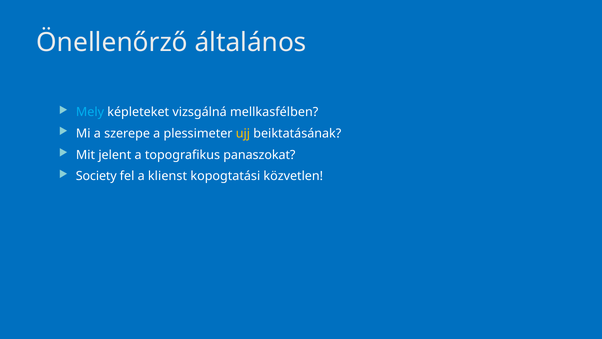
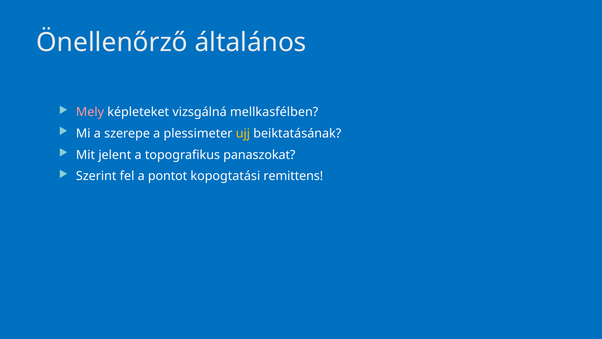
Mely colour: light blue -> pink (90, 112)
Society: Society -> Szerint (96, 176)
klienst: klienst -> pontot (168, 176)
közvetlen: közvetlen -> remittens (293, 176)
